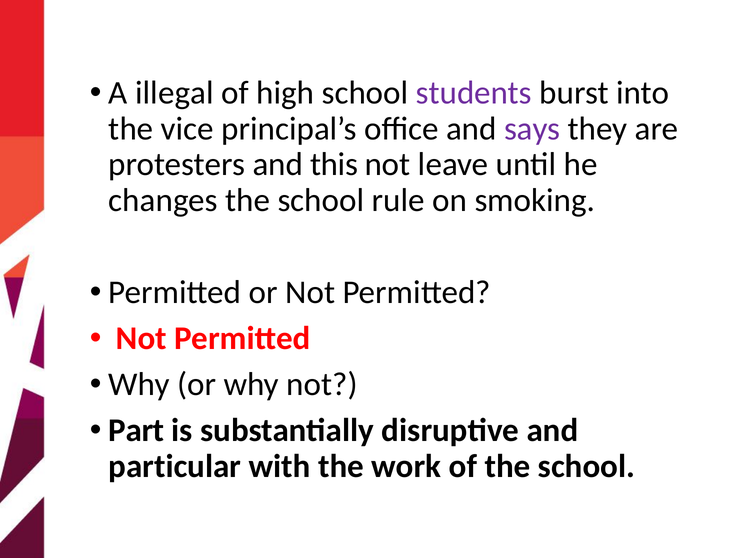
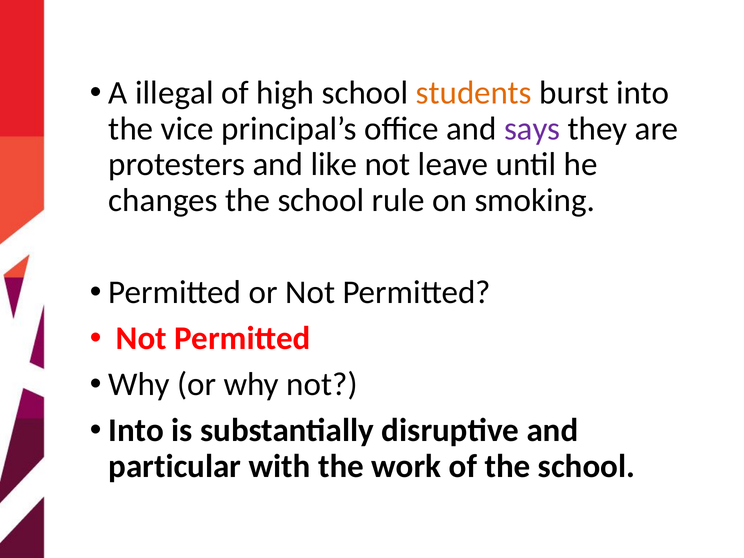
students colour: purple -> orange (474, 93)
this: this -> like (334, 164)
Part: Part -> Into (136, 431)
